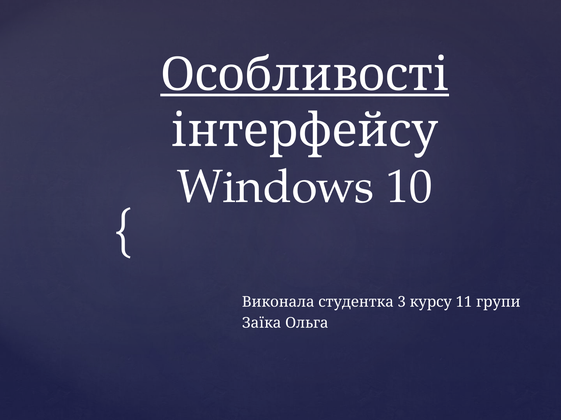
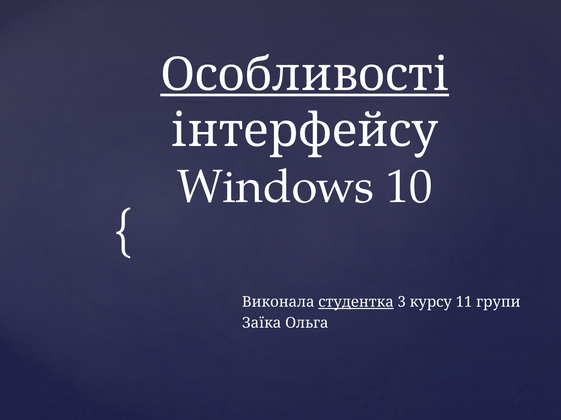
студентка underline: none -> present (356, 303)
